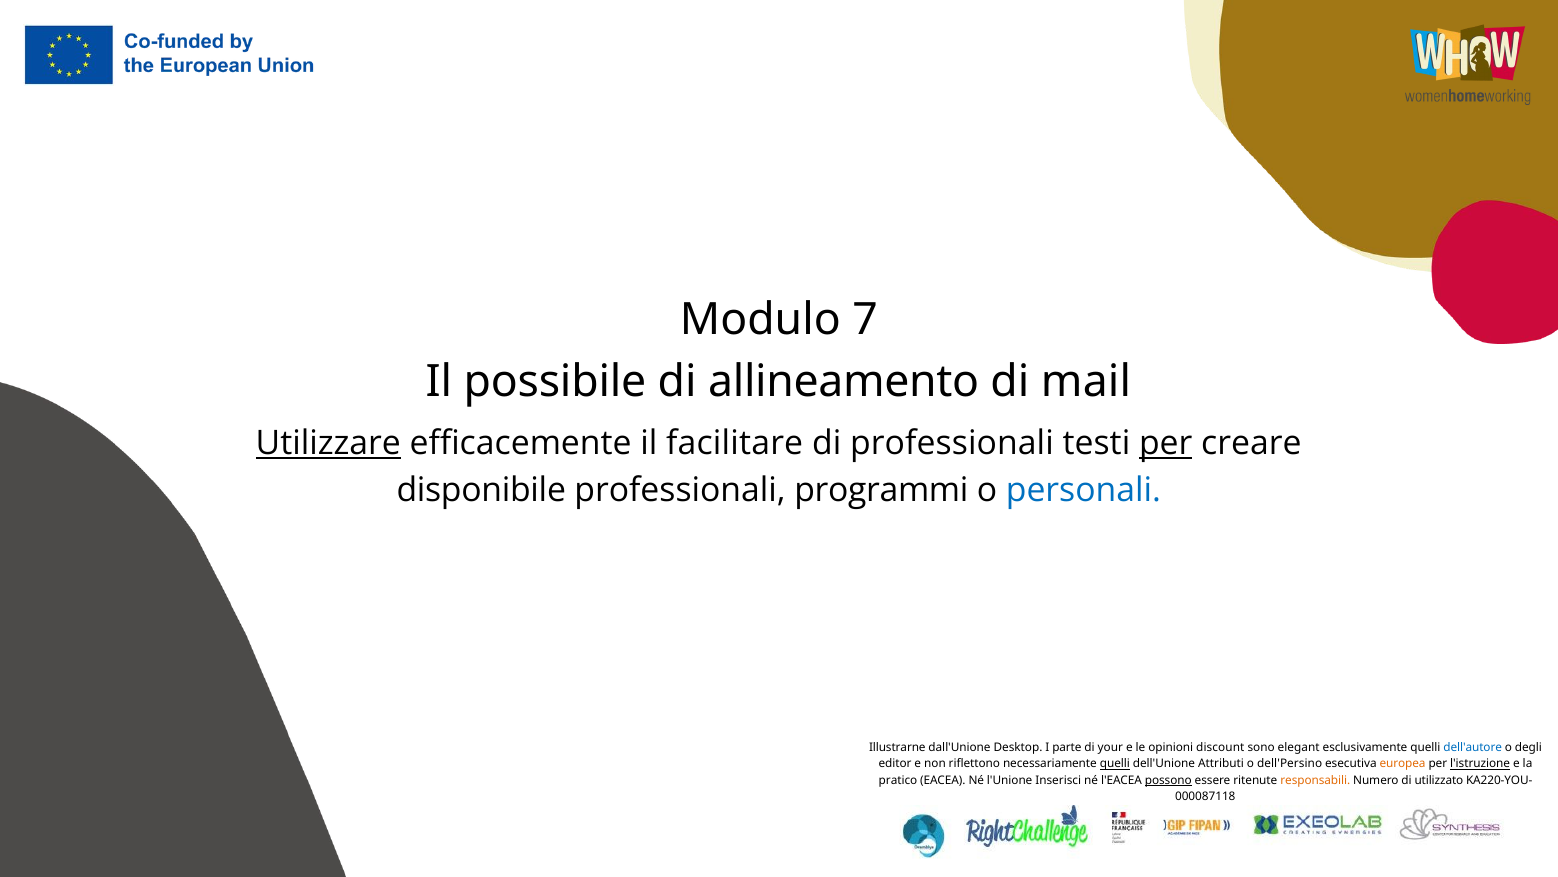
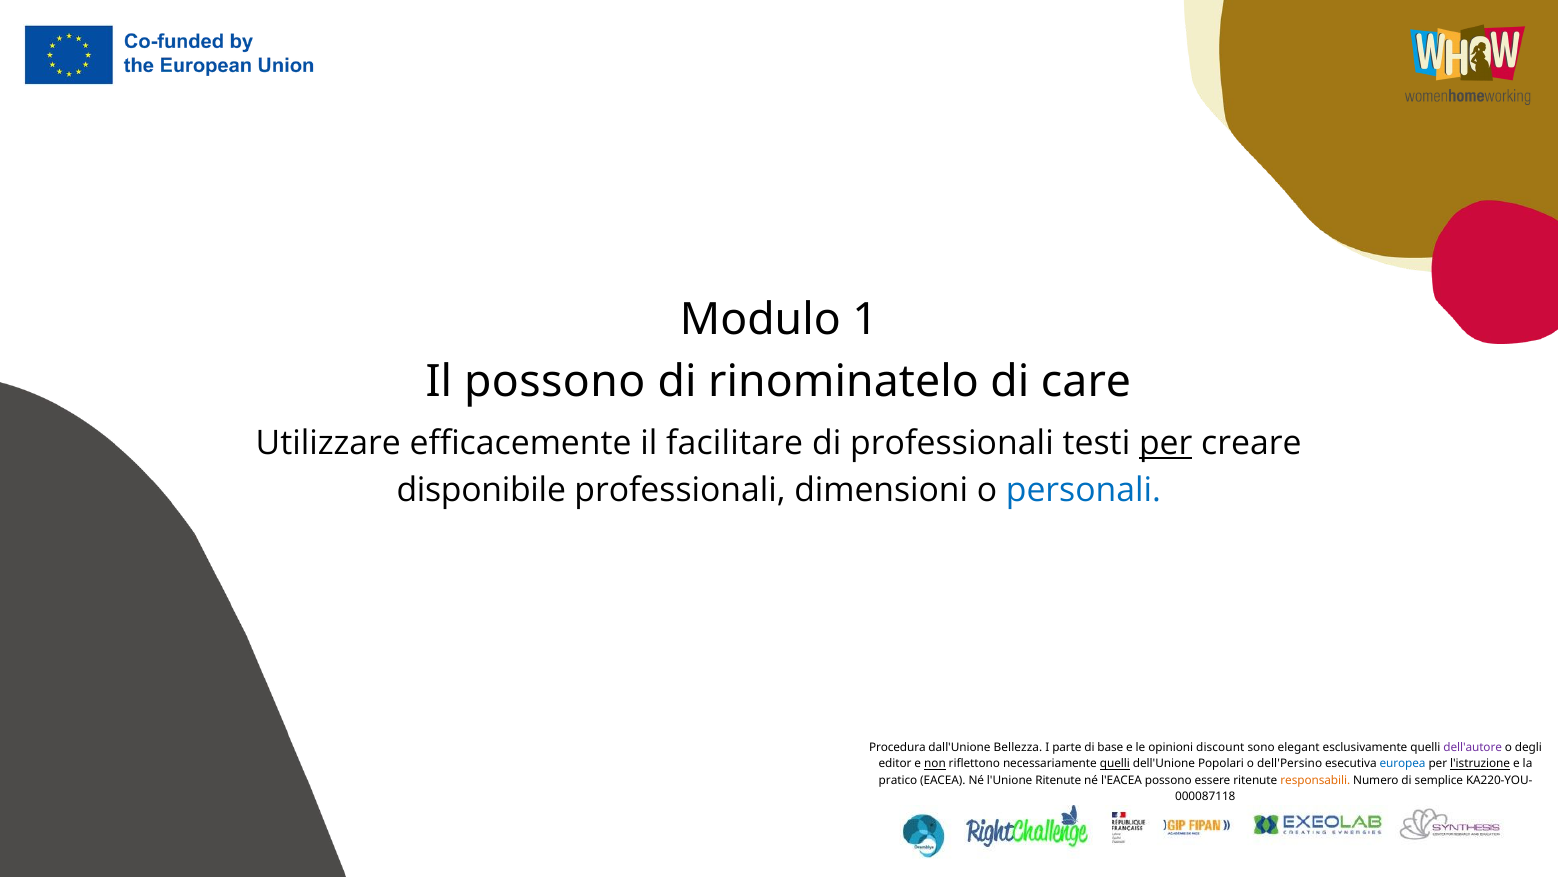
7: 7 -> 1 (865, 319)
Il possibile: possibile -> possono (555, 382)
allineamento: allineamento -> rinominatelo (843, 382)
mail: mail -> care (1086, 382)
Utilizzare underline: present -> none (328, 443)
programmi: programmi -> dimensioni (881, 490)
Illustrarne: Illustrarne -> Procedura (897, 747)
Desktop: Desktop -> Bellezza (1018, 747)
your: your -> base (1110, 747)
dell'autore colour: blue -> purple (1473, 747)
non underline: none -> present (935, 763)
Attributi: Attributi -> Popolari (1221, 763)
europea colour: orange -> blue (1403, 763)
l'Unione Inserisci: Inserisci -> Ritenute (1058, 780)
possono underline: present -> none (1168, 780)
utilizzato: utilizzato -> semplice (1439, 780)
